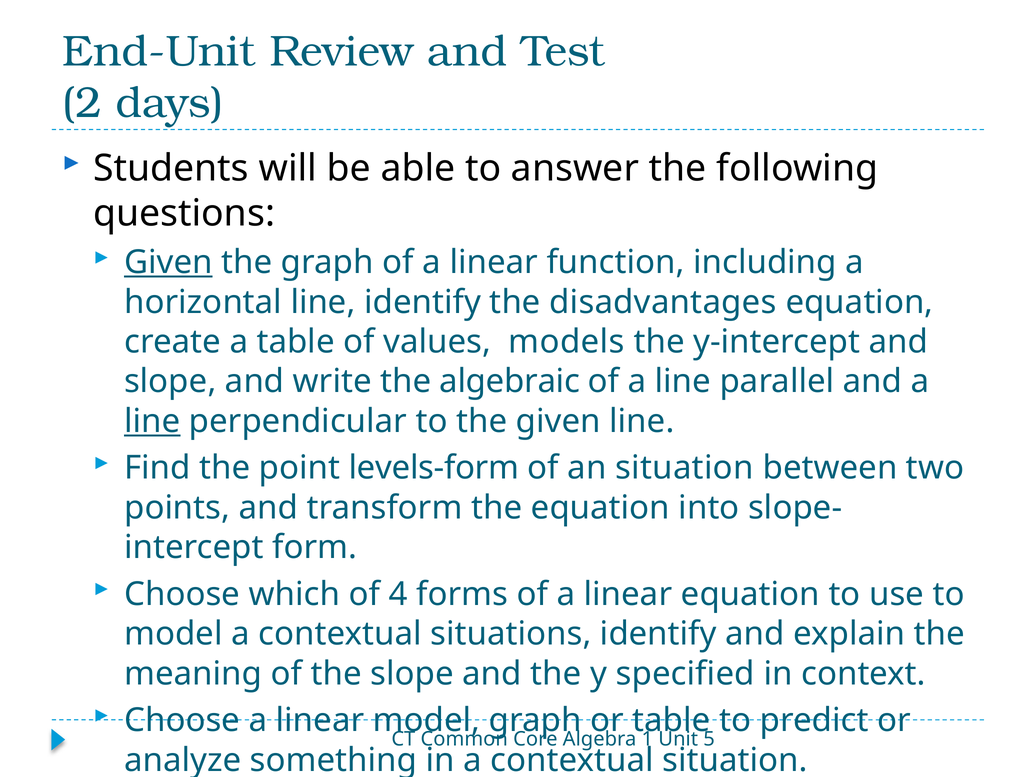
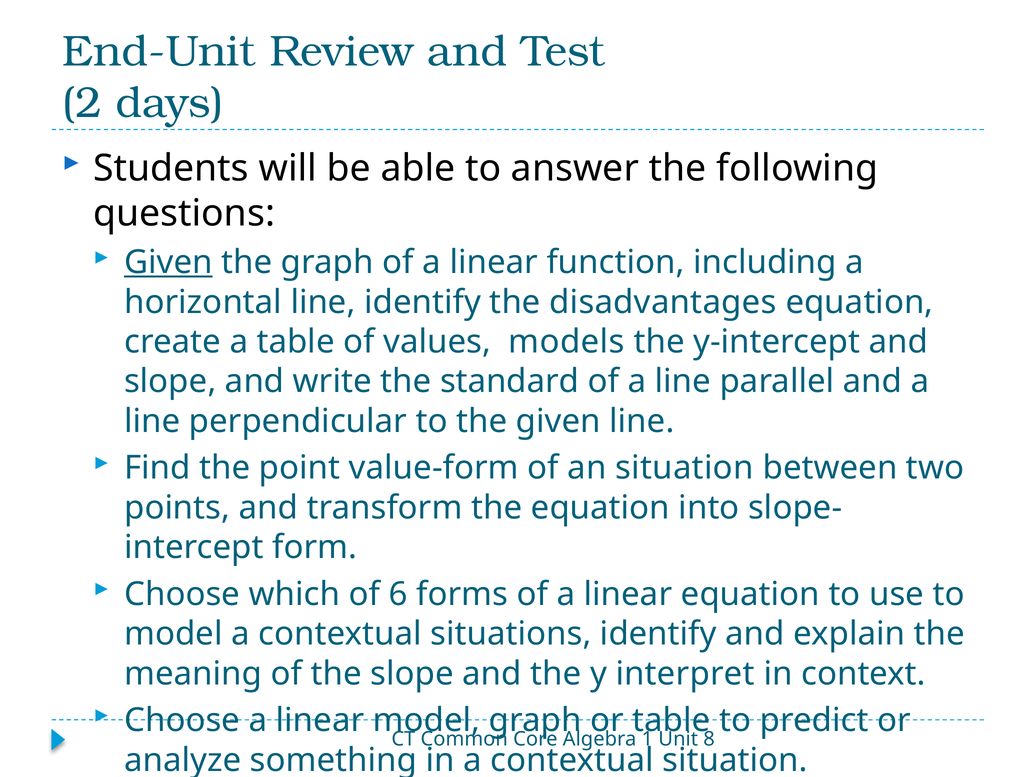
algebraic: algebraic -> standard (510, 381)
line underline: present -> none (152, 421)
levels-form: levels-form -> value-form (434, 468)
4: 4 -> 6 (398, 594)
specified: specified -> interpret (685, 674)
5: 5 -> 8 (709, 739)
